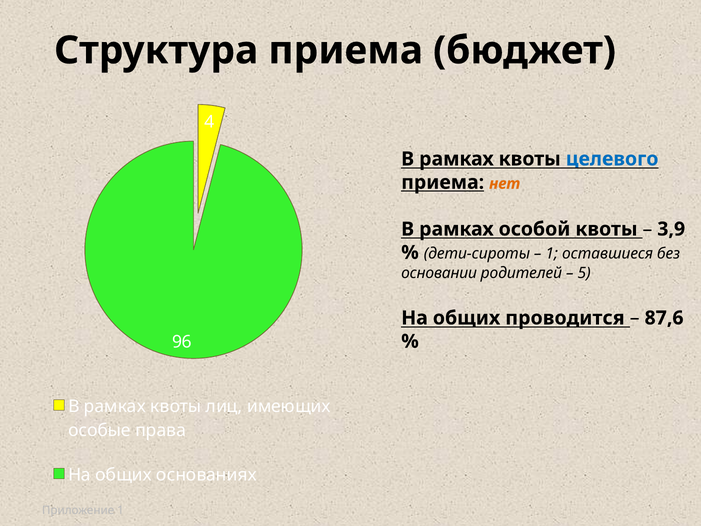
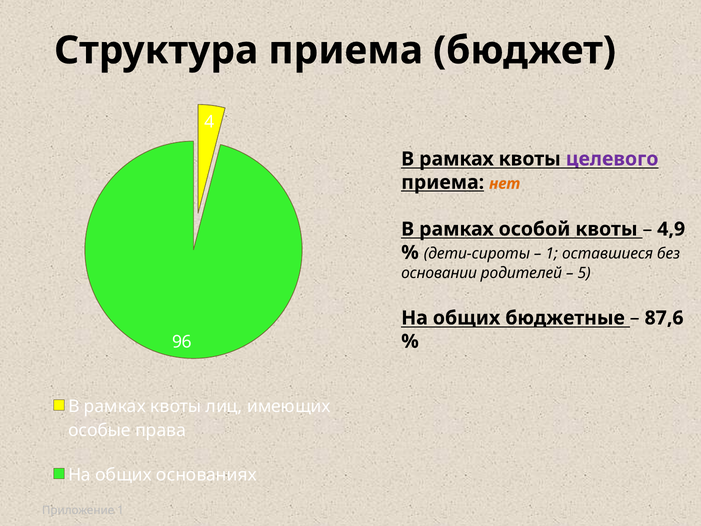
целевого colour: blue -> purple (612, 159)
3,9: 3,9 -> 4,9 (671, 229)
проводится: проводится -> бюджетные (565, 318)
